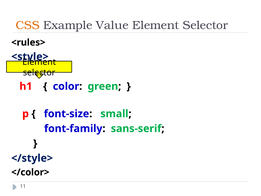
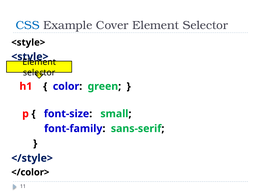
CSS colour: orange -> blue (28, 25)
Value: Value -> Cover (112, 25)
<rules>: <rules> -> <style> (28, 42)
